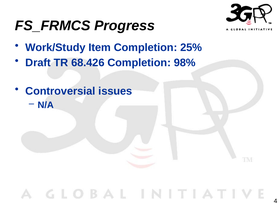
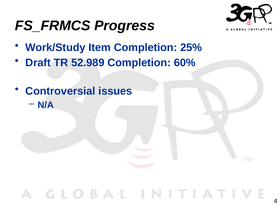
68.426: 68.426 -> 52.989 (88, 63)
98%: 98% -> 60% (185, 63)
